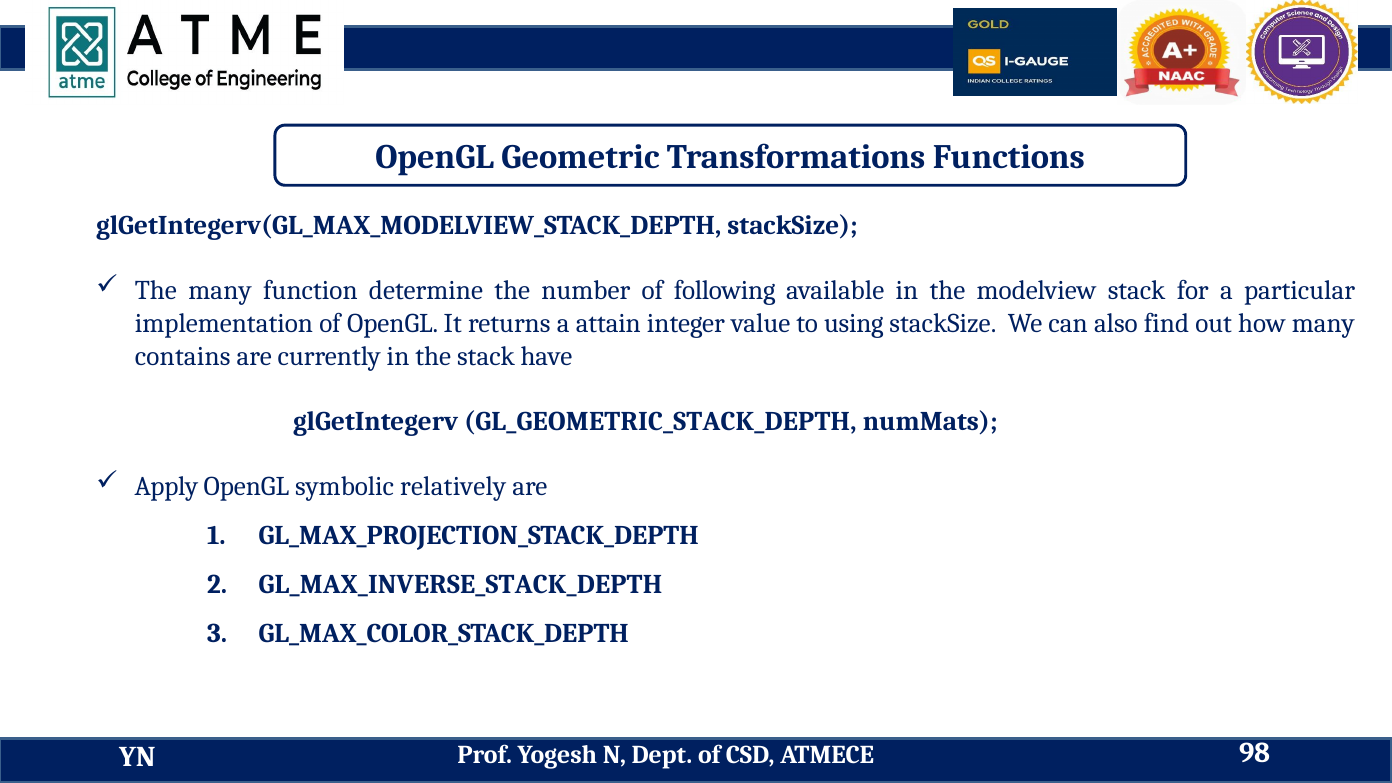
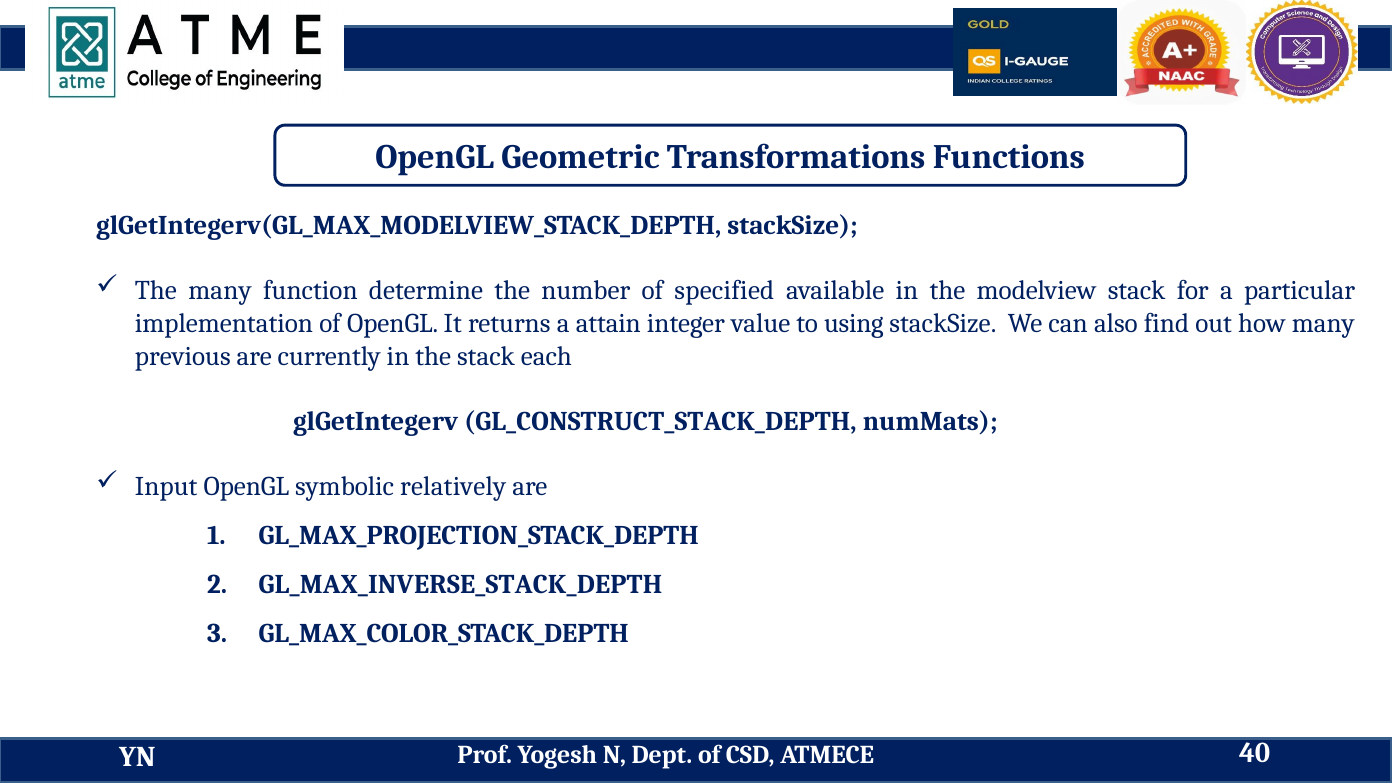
following: following -> specified (724, 291)
contains: contains -> previous (183, 356)
have: have -> each (546, 356)
GL_GEOMETRIC_STACK_DEPTH: GL_GEOMETRIC_STACK_DEPTH -> GL_CONSTRUCT_STACK_DEPTH (660, 421)
Apply: Apply -> Input (166, 487)
98: 98 -> 40 (1255, 753)
